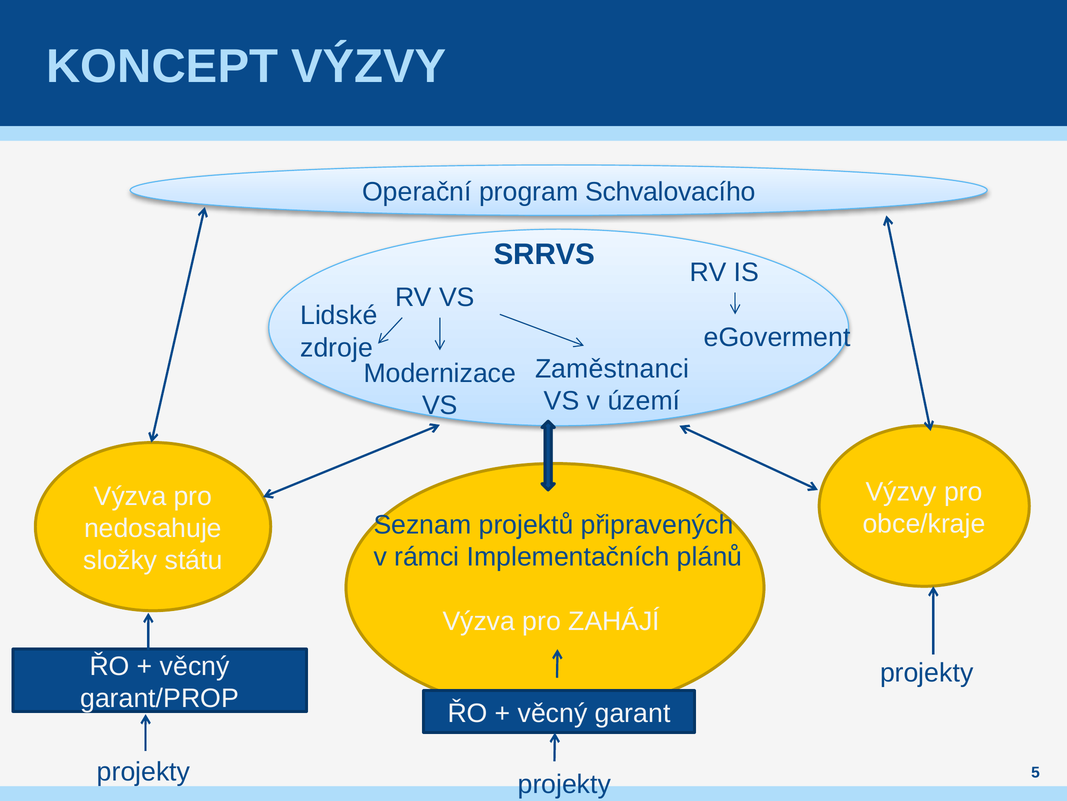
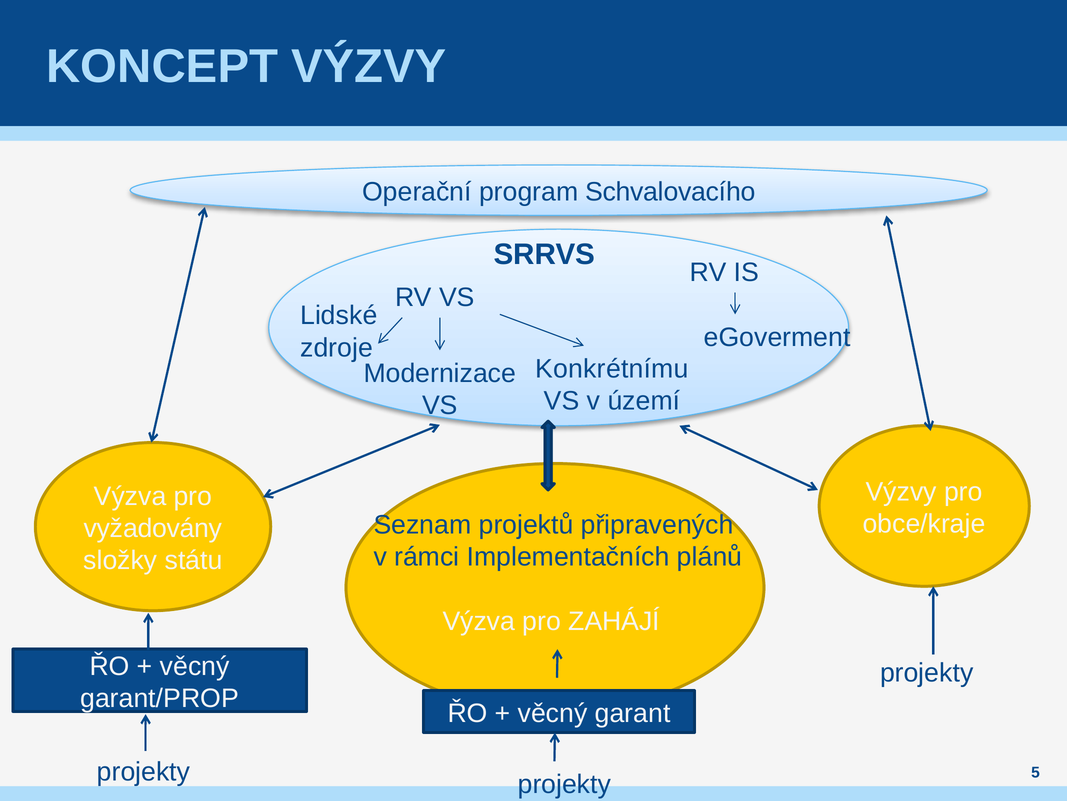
Zaměstnanci: Zaměstnanci -> Konkrétnímu (612, 368)
nedosahuje: nedosahuje -> vyžadovány (153, 528)
